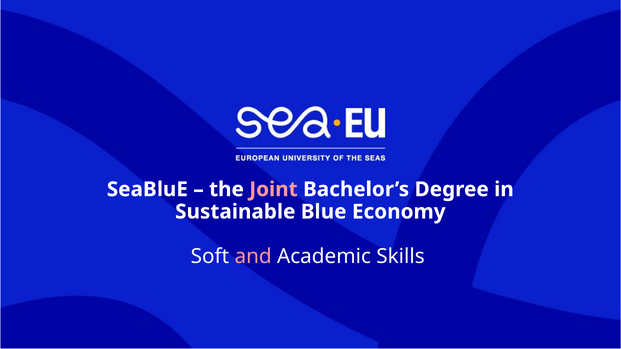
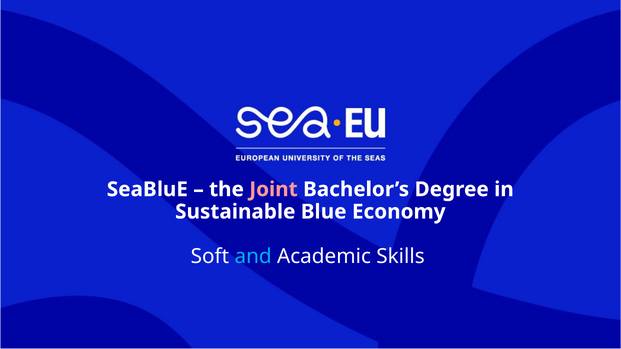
and colour: pink -> light blue (253, 257)
